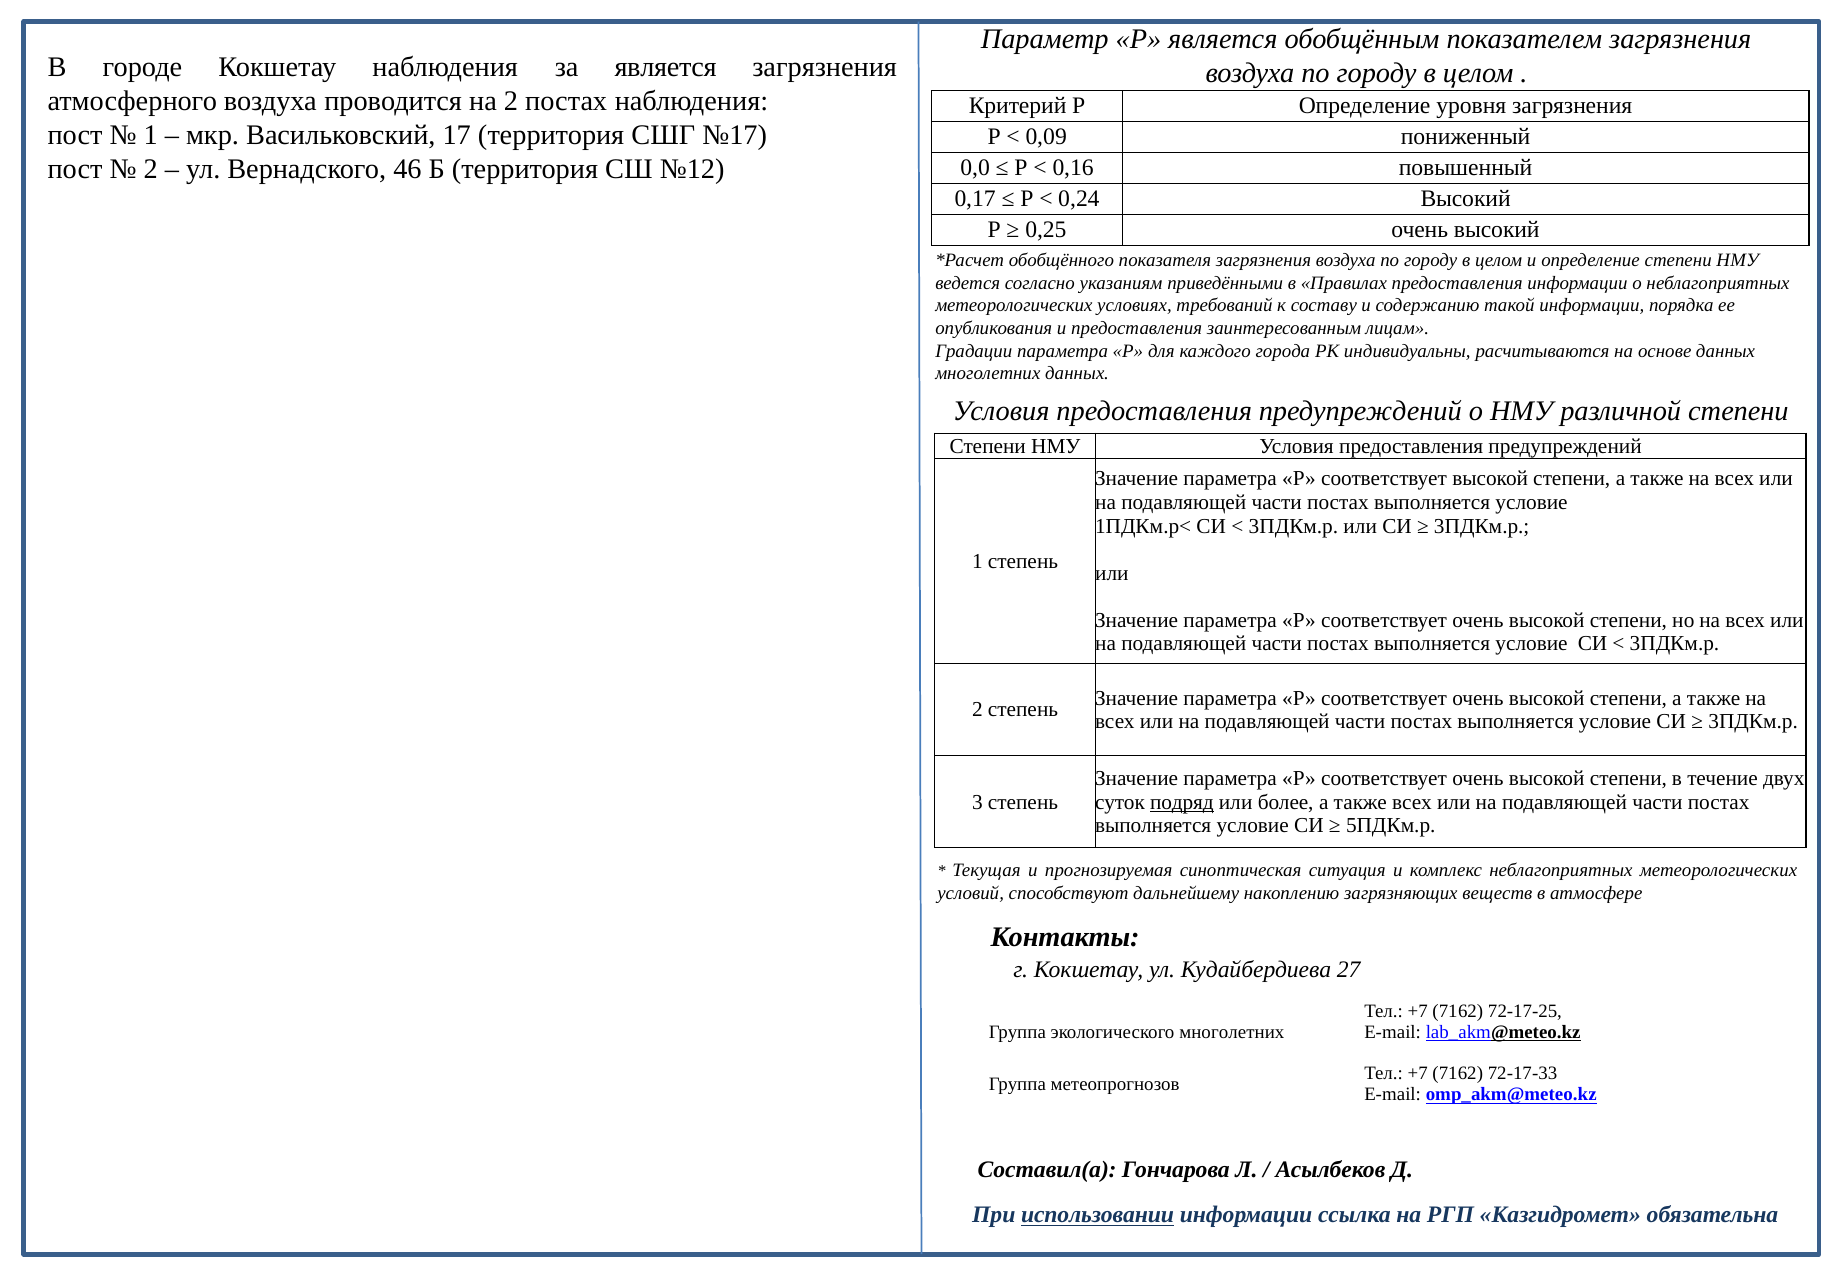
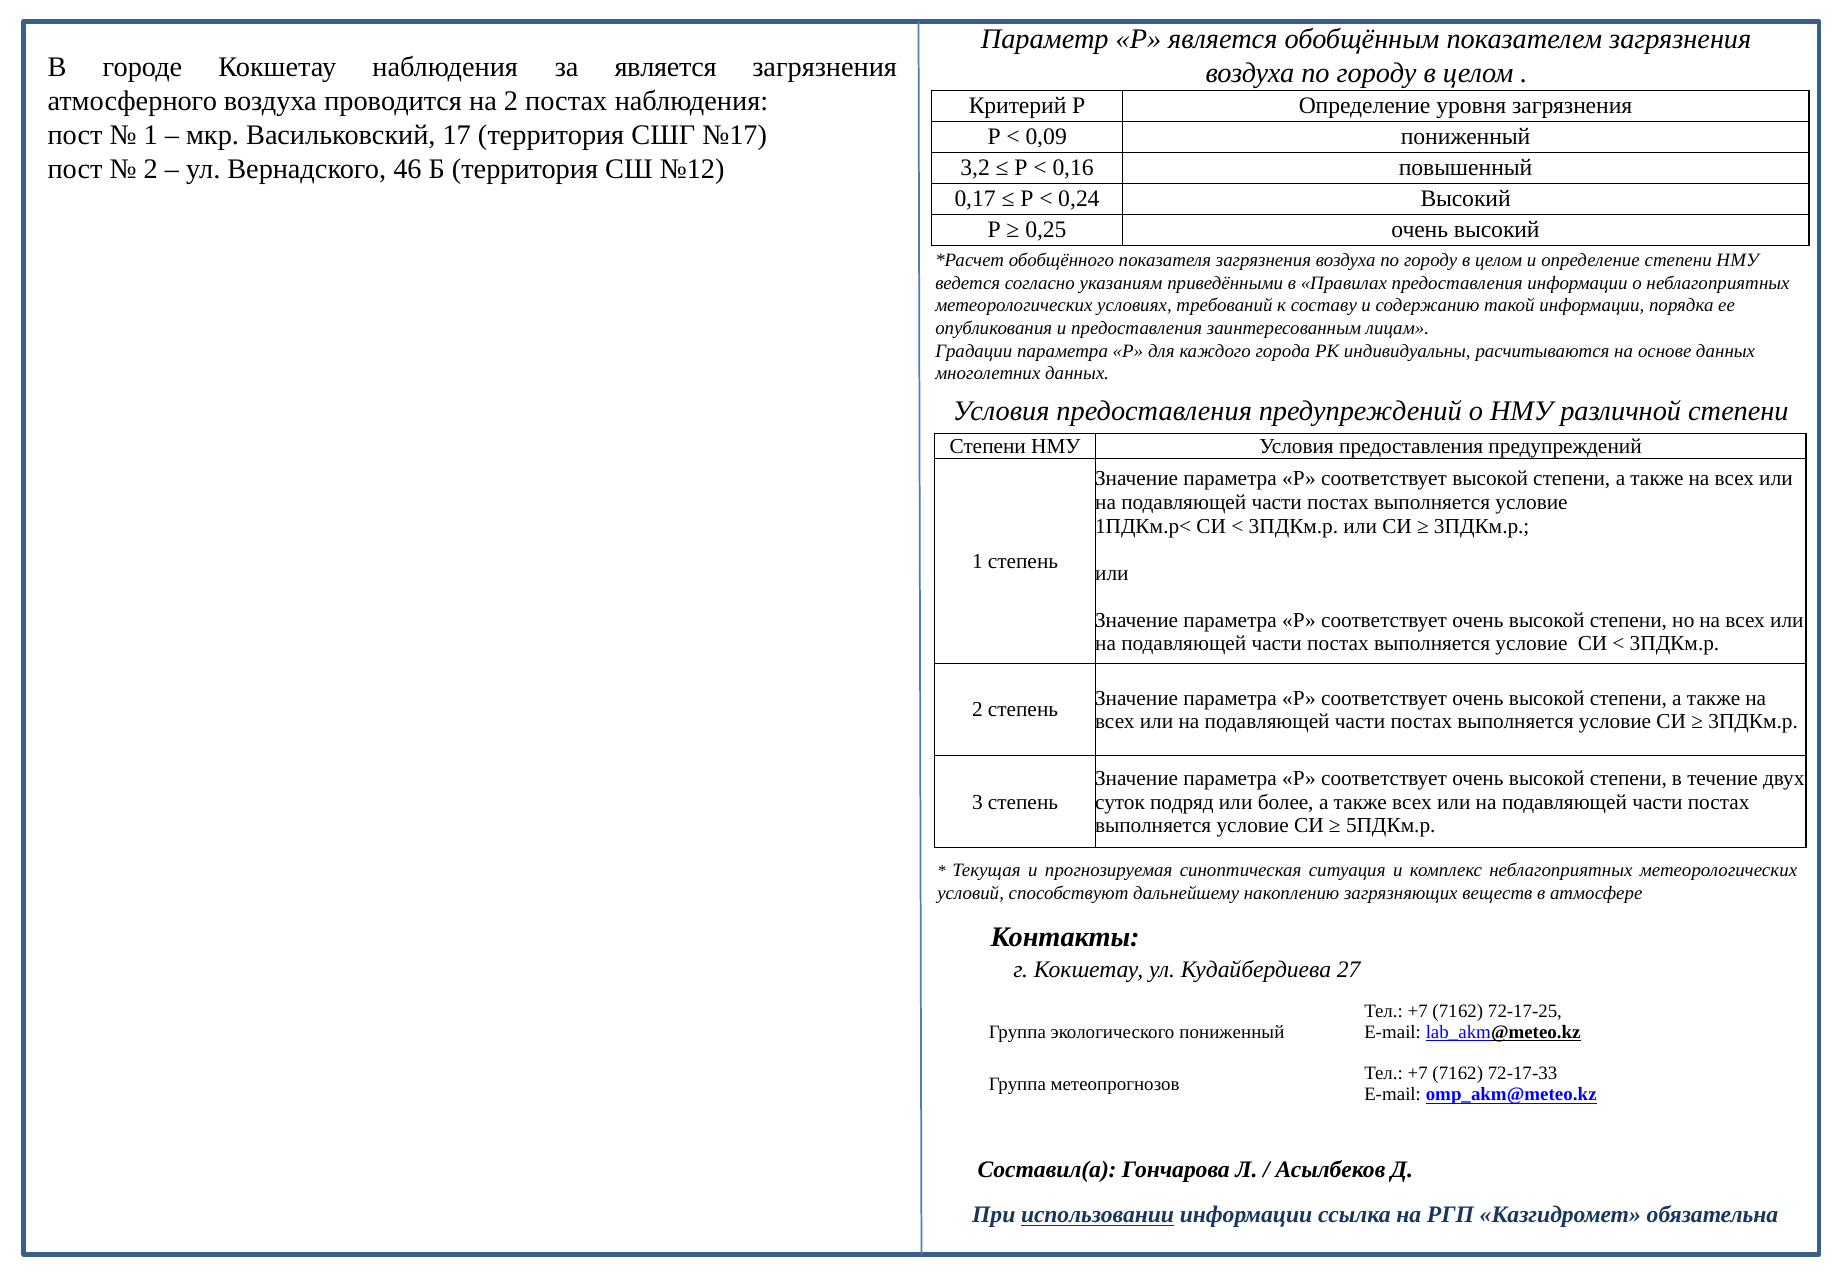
0,0: 0,0 -> 3,2 (975, 168)
подряд underline: present -> none (1182, 802)
экологического многолетних: многолетних -> пониженный (1232, 1032)
